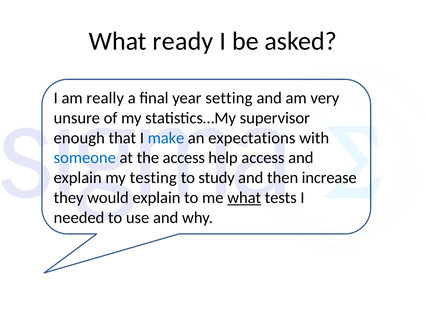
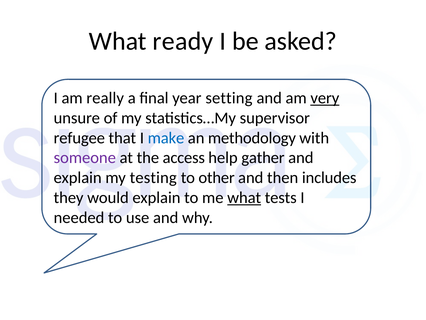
very underline: none -> present (325, 98)
enough: enough -> refugee (79, 138)
expectations: expectations -> methodology (252, 138)
someone colour: blue -> purple (85, 158)
help access: access -> gather (263, 158)
study: study -> other (217, 177)
increase: increase -> includes (329, 177)
